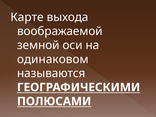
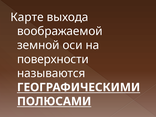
одинаковом: одинаковом -> поверхности (53, 59)
